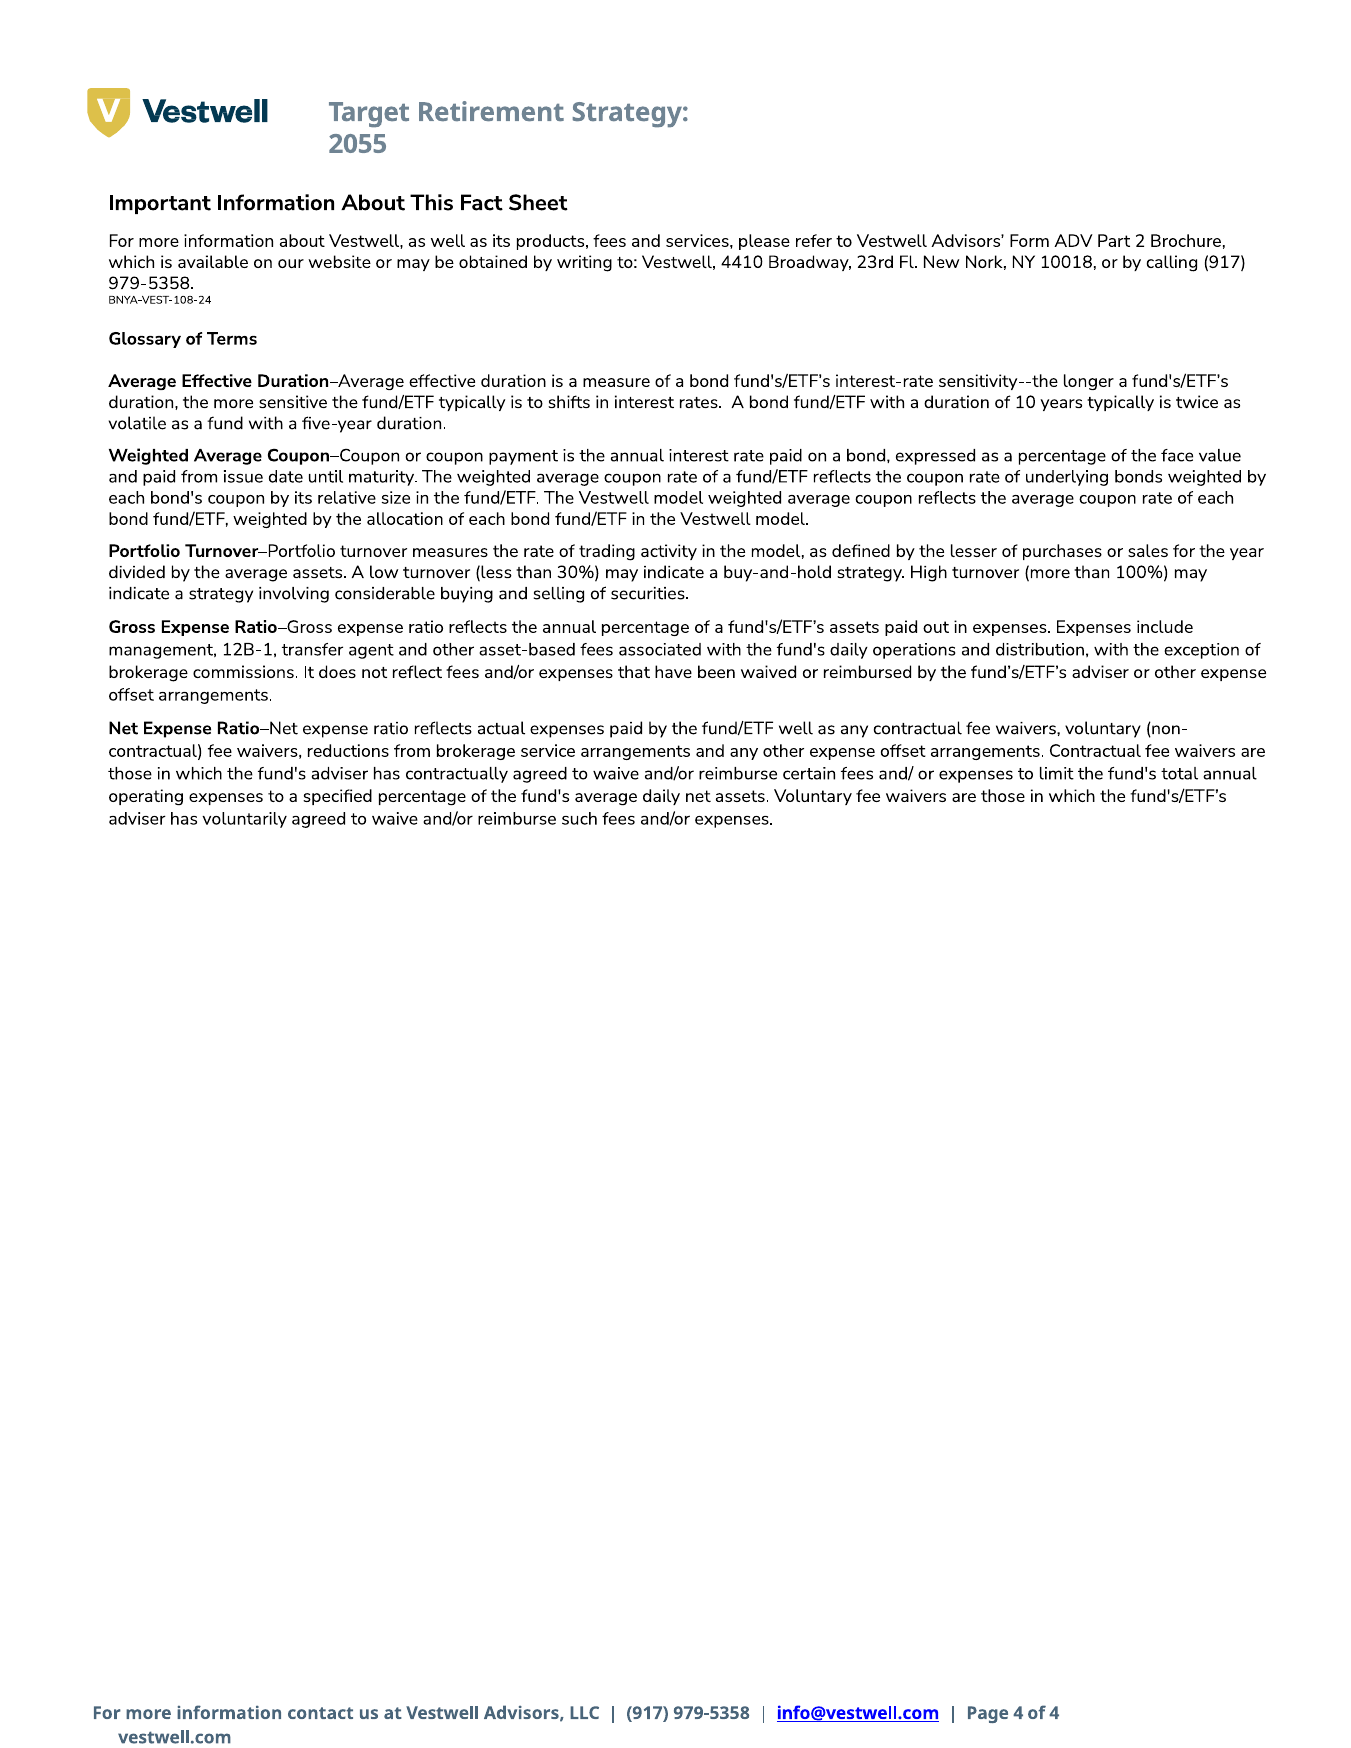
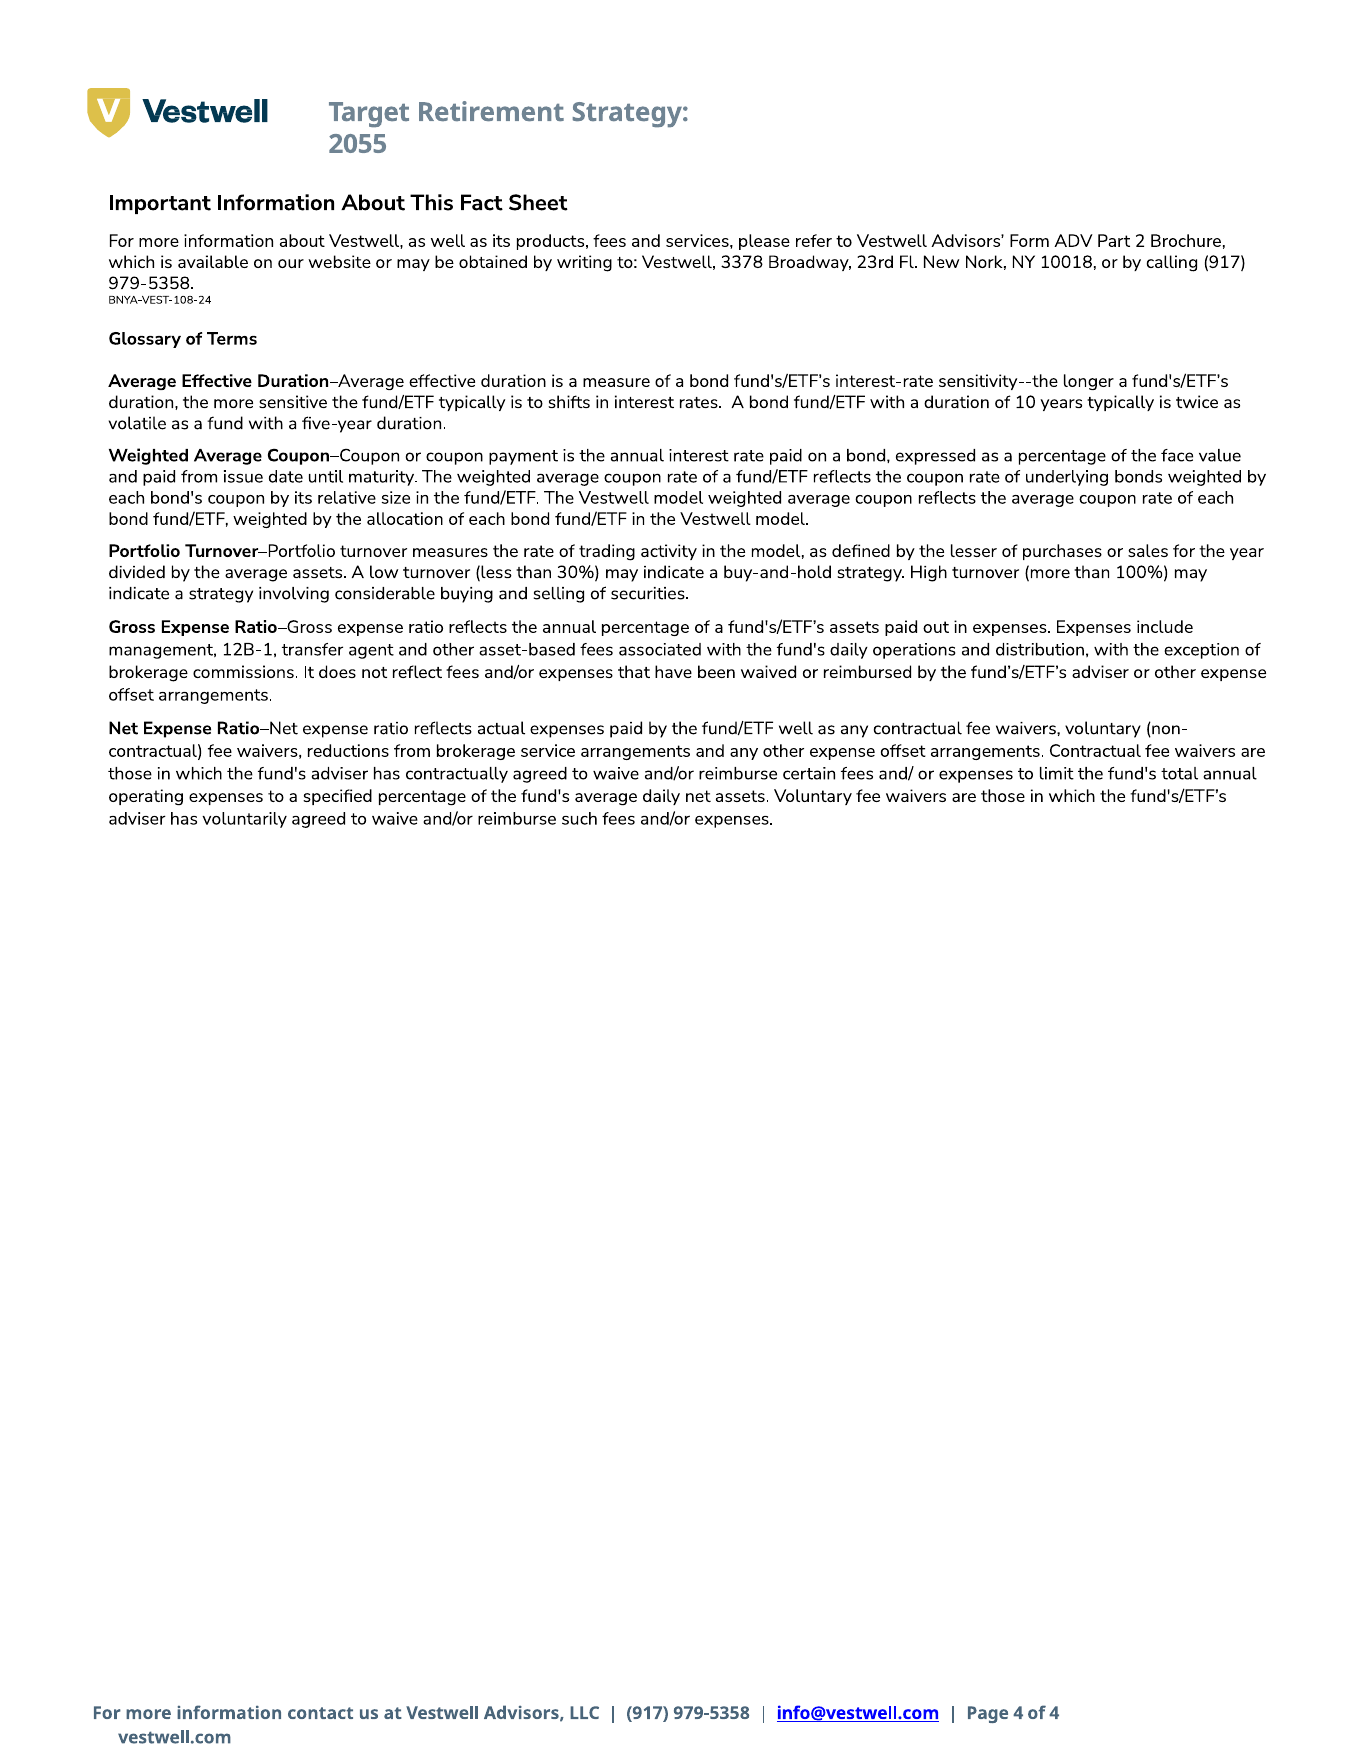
4410: 4410 -> 3378 (742, 262)
